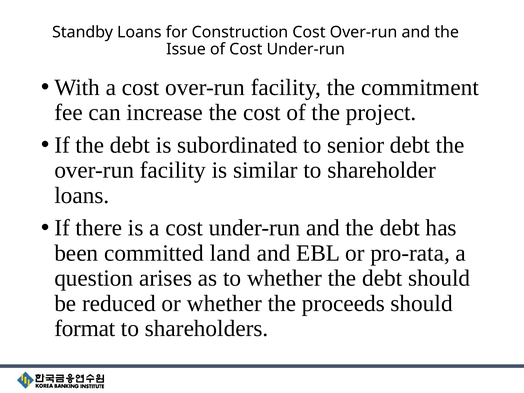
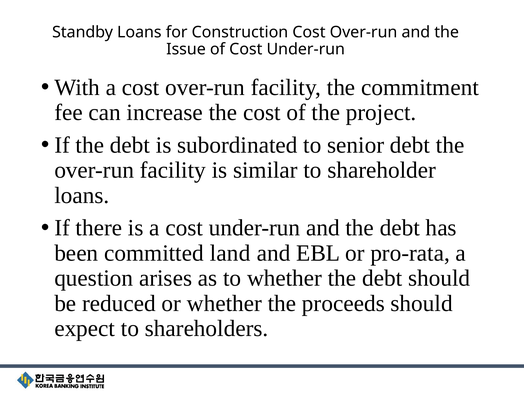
format: format -> expect (85, 329)
